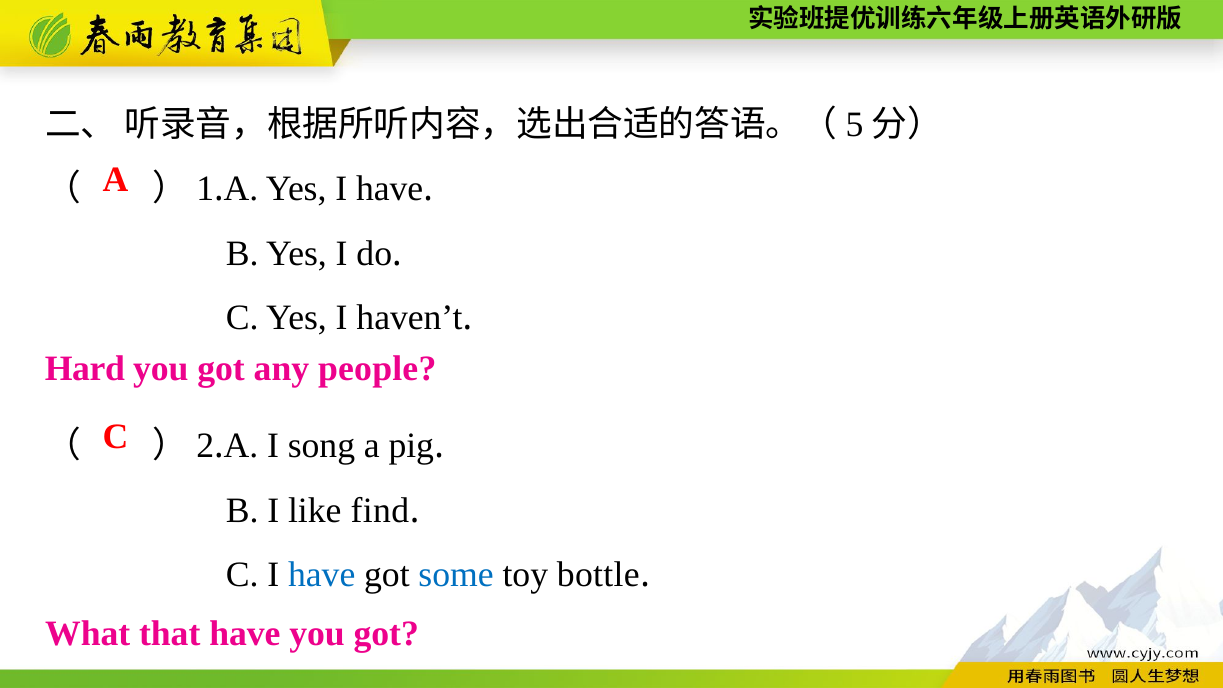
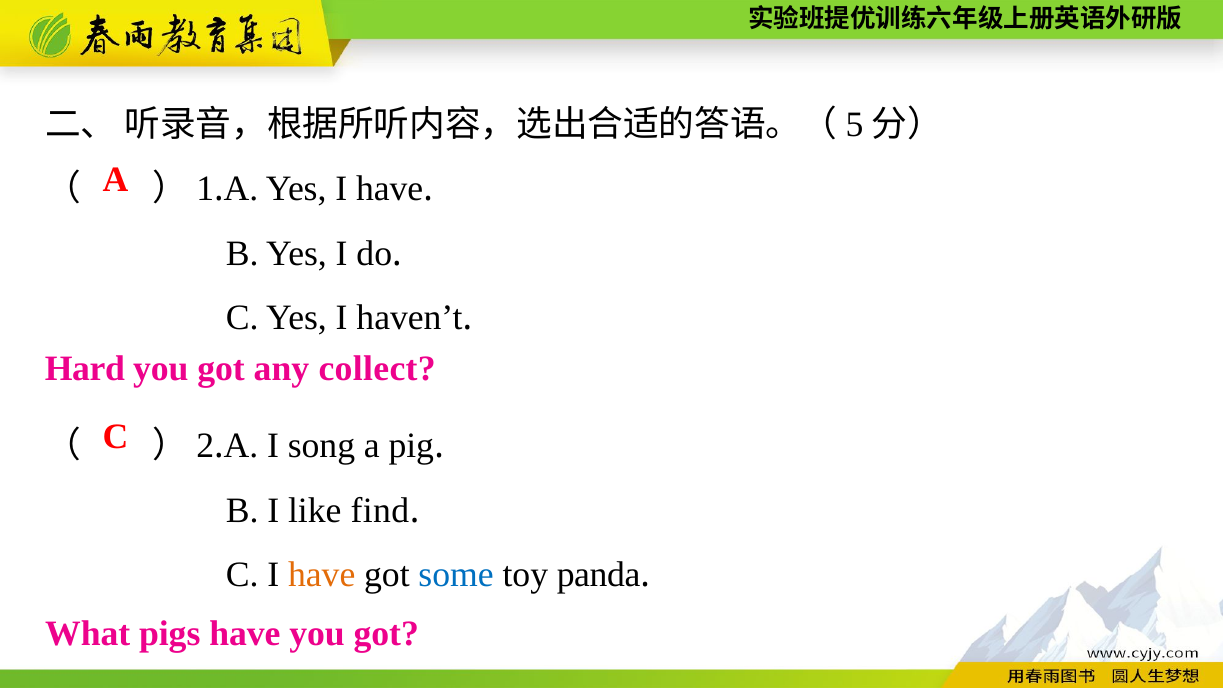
people: people -> collect (377, 369)
have colour: blue -> orange (322, 575)
bottle: bottle -> panda (599, 575)
that: that -> pigs (170, 634)
